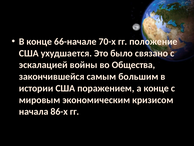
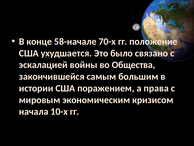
66-начале: 66-начале -> 58-начале (75, 41)
а конце: конце -> права (156, 88)
86-х: 86-х -> 10-х (59, 111)
